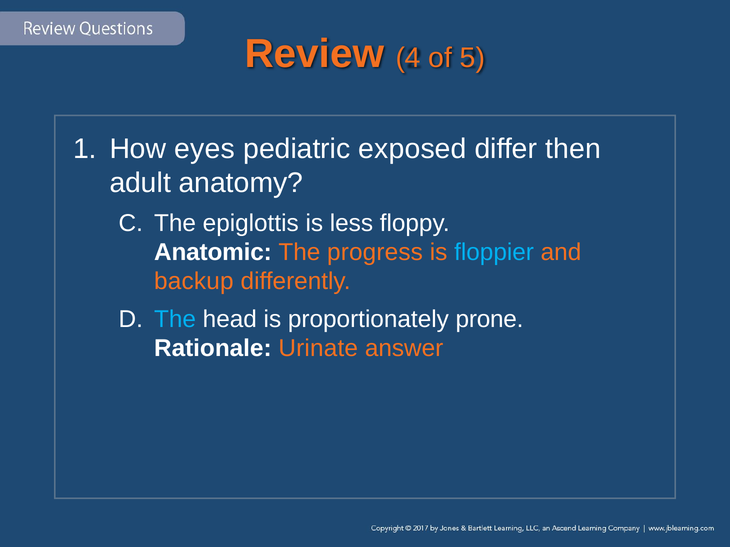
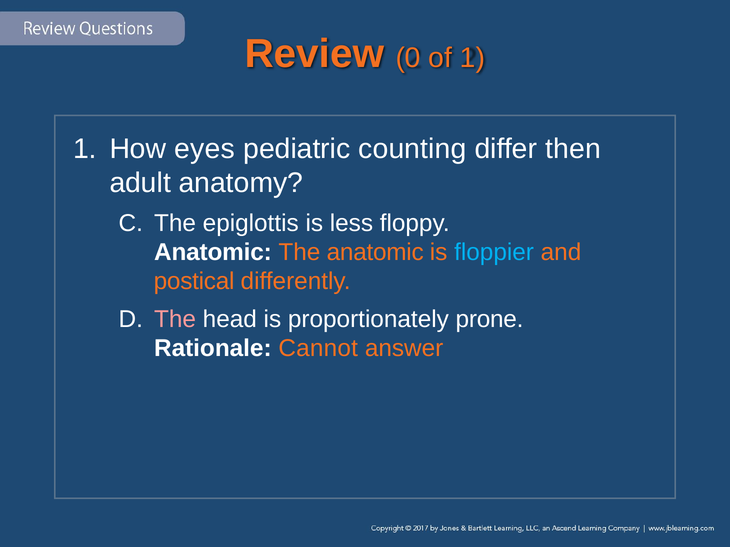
4: 4 -> 0 (408, 58)
of 5: 5 -> 1 (473, 58)
exposed: exposed -> counting (412, 149)
The progress: progress -> anatomic (375, 252)
backup: backup -> postical (194, 282)
The colour: light blue -> pink (175, 319)
Urinate: Urinate -> Cannot (318, 348)
